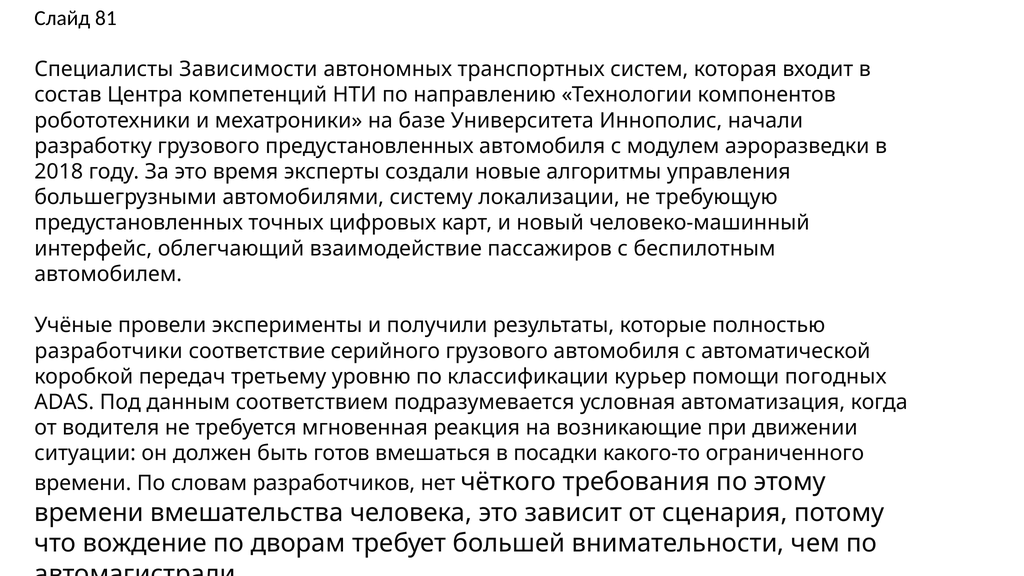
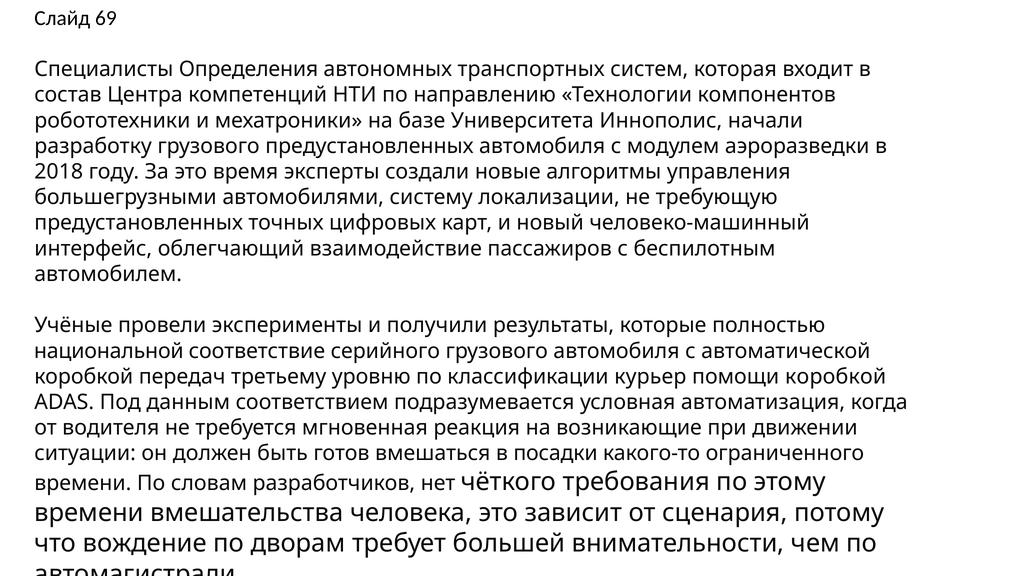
81: 81 -> 69 (106, 18)
Зависимости: Зависимости -> Определения (249, 69)
разработчики: разработчики -> национальной (109, 351)
помощи погодных: погодных -> коробкой (836, 377)
